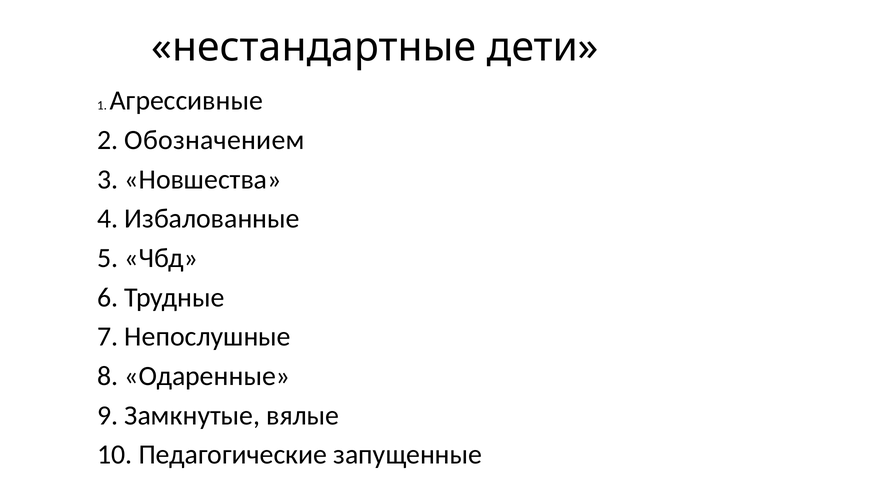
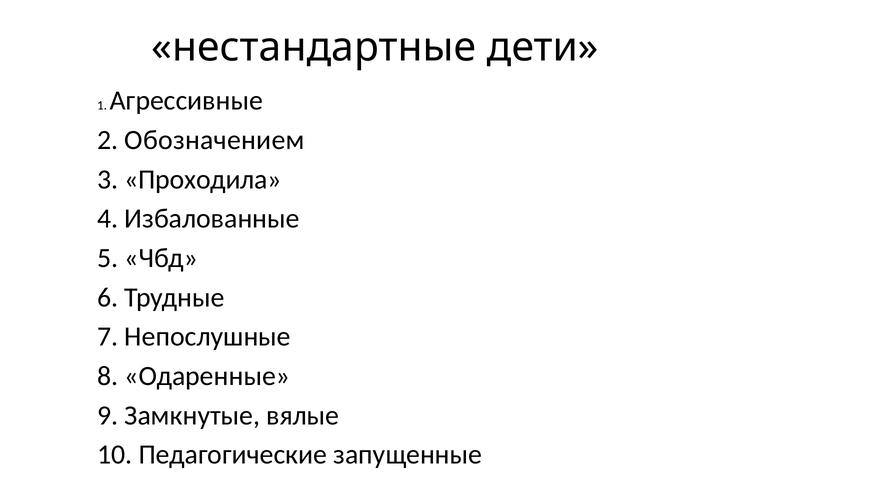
Новшества: Новшества -> Проходила (203, 179)
